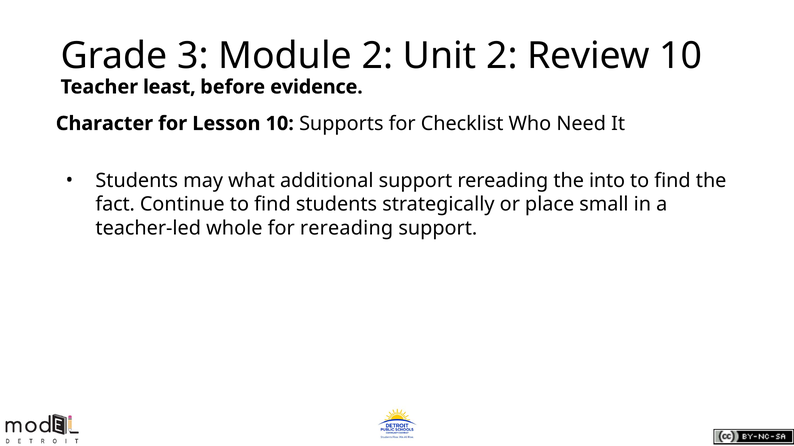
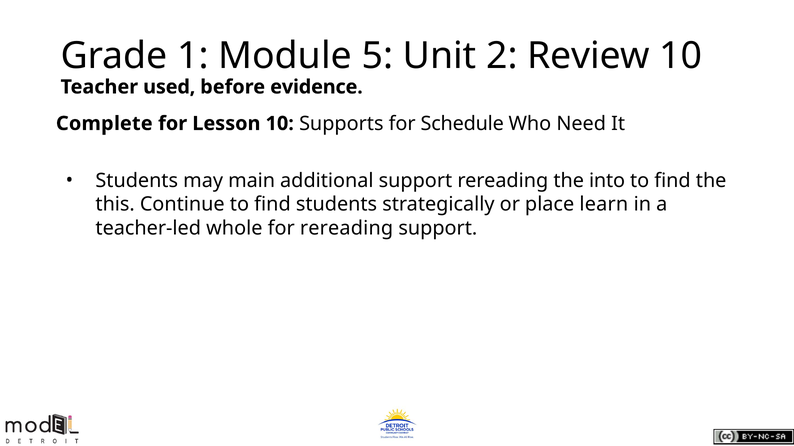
3: 3 -> 1 (193, 56)
Module 2: 2 -> 5 (377, 56)
least: least -> used (169, 87)
Character: Character -> Complete (104, 124)
Checklist: Checklist -> Schedule (462, 124)
what: what -> main (252, 181)
fact: fact -> this (115, 205)
small: small -> learn (604, 205)
